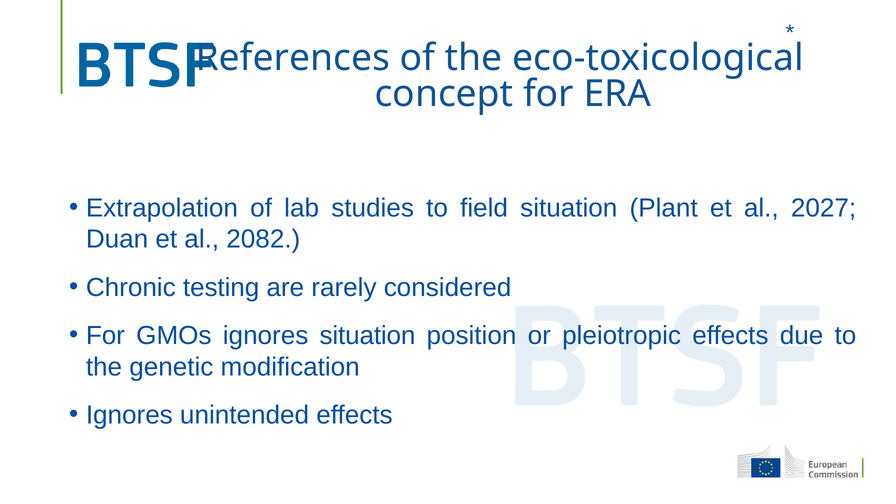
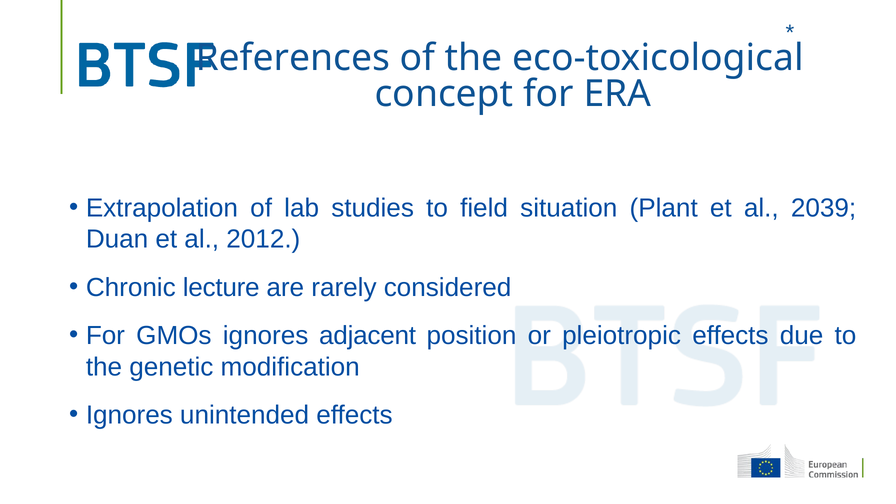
2027: 2027 -> 2039 (824, 208)
2082: 2082 -> 2012 (263, 239)
testing: testing -> lecture (221, 287)
ignores situation: situation -> adjacent (368, 336)
